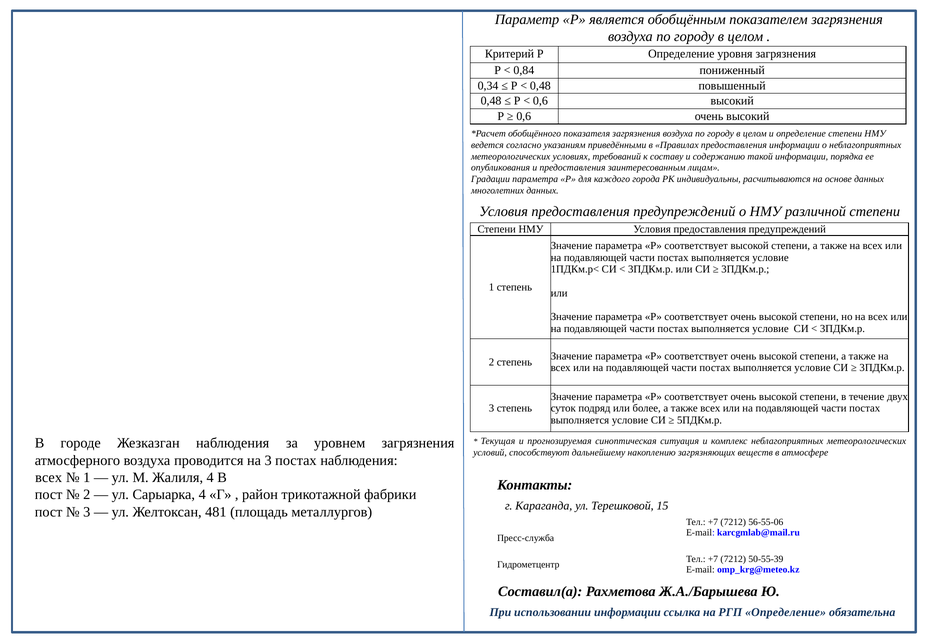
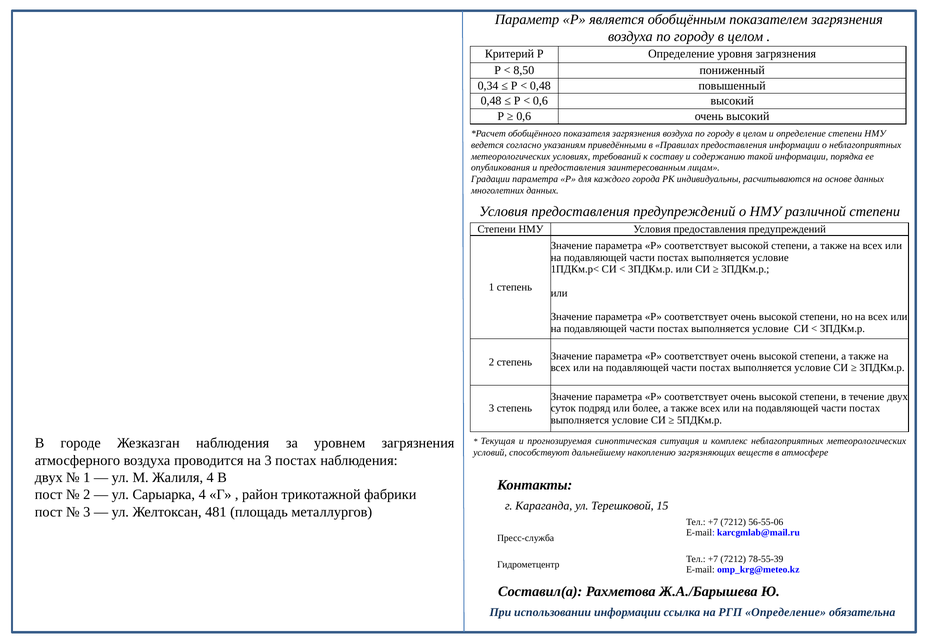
0,84: 0,84 -> 8,50 (524, 70)
всех: всех -> двух (49, 477)
50-55-39: 50-55-39 -> 78-55-39 (766, 559)
